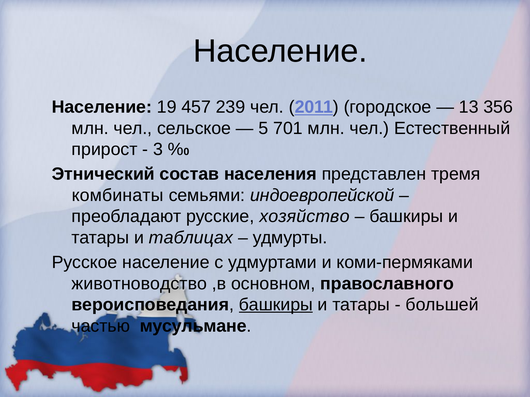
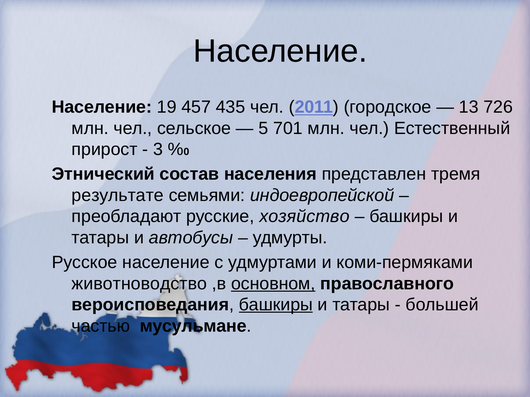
239: 239 -> 435 (231, 107)
356: 356 -> 726 (498, 107)
комбинаты: комбинаты -> результате (118, 196)
таблицах: таблицах -> автобусы (191, 238)
основном underline: none -> present (273, 284)
